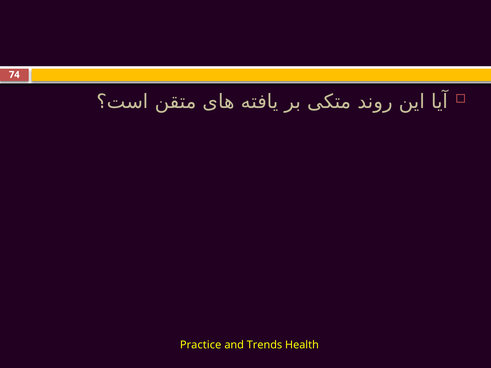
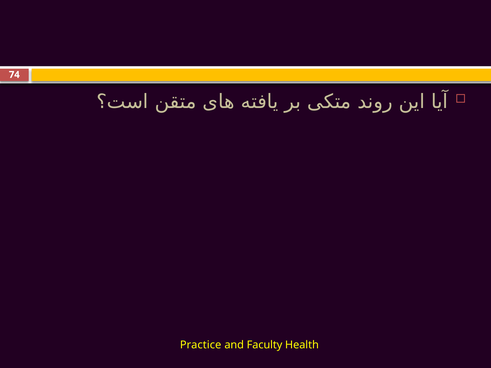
Trends: Trends -> Faculty (265, 345)
